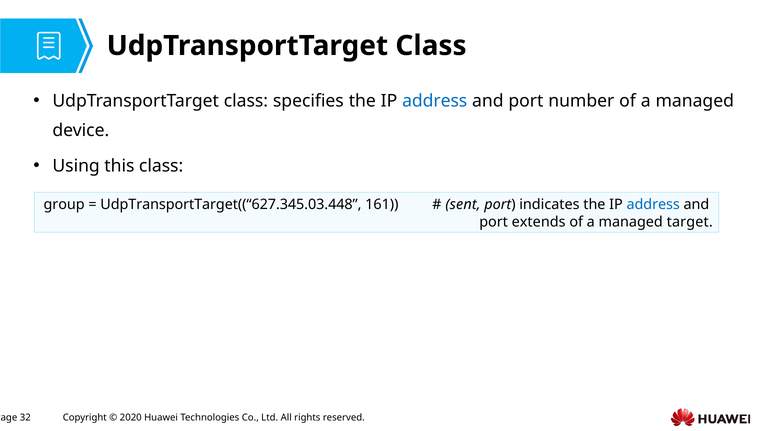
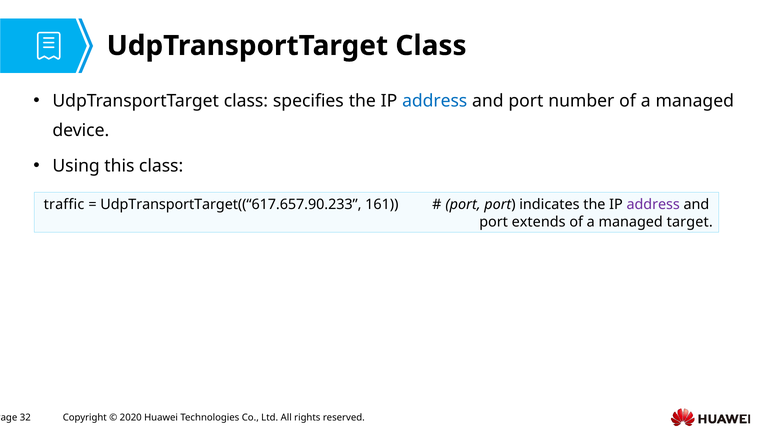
group: group -> traffic (64, 205)
UdpTransportTarget((“627.345.03.448: UdpTransportTarget((“627.345.03.448 -> UdpTransportTarget((“617.657.90.233 (231, 205)
sent: sent -> port (463, 205)
address colour: blue -> purple (653, 205)
